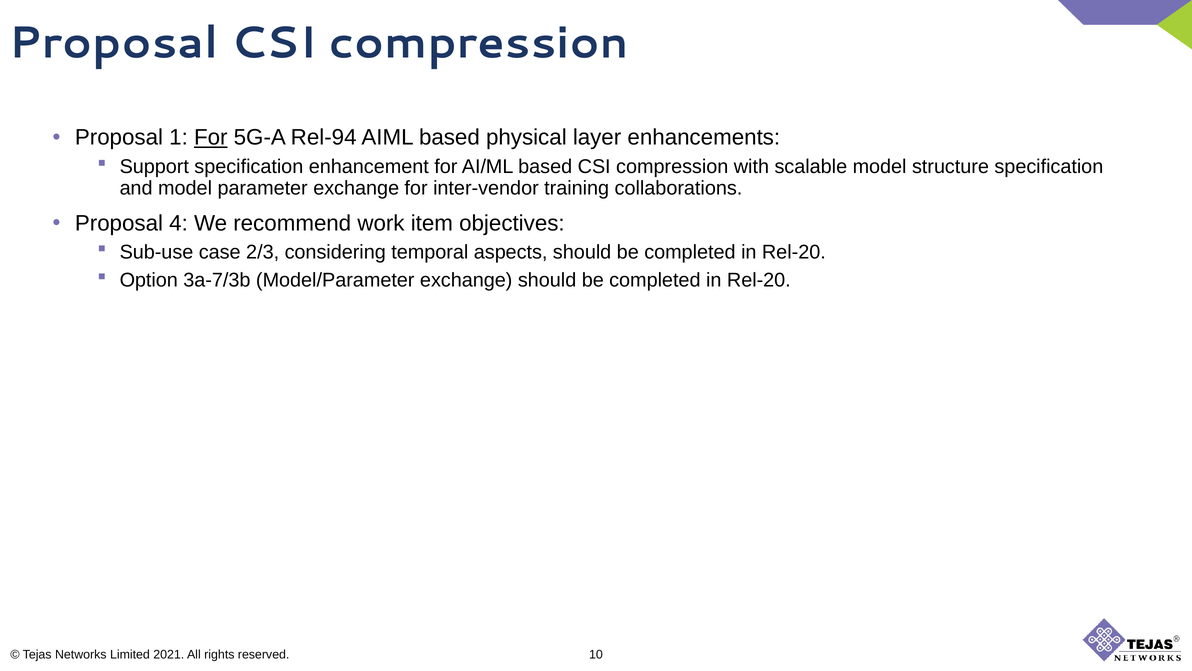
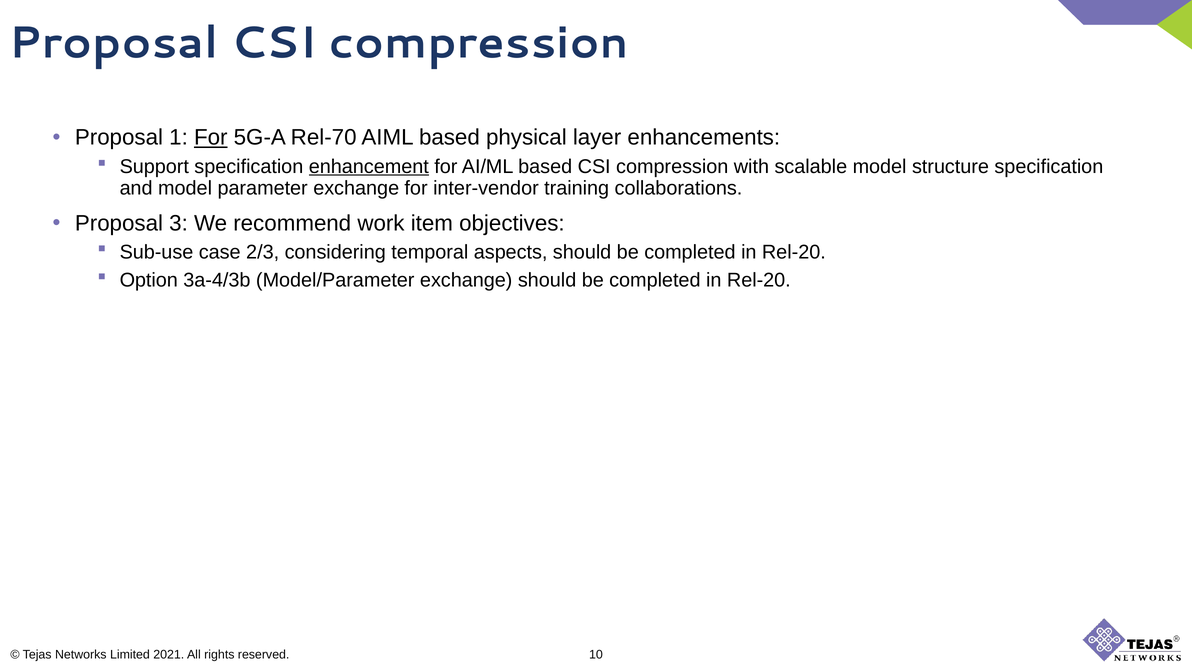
Rel-94: Rel-94 -> Rel-70 (324, 137)
enhancement underline: none -> present (369, 166)
4: 4 -> 3 (179, 223)
3a-7/3b: 3a-7/3b -> 3a-4/3b (217, 280)
